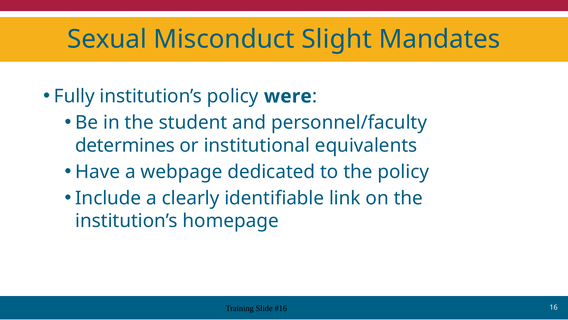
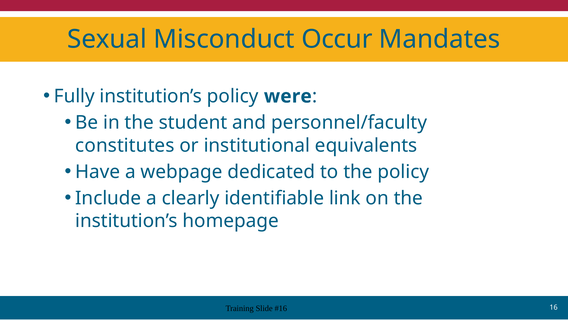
Slight: Slight -> Occur (337, 39)
determines: determines -> constitutes (125, 145)
